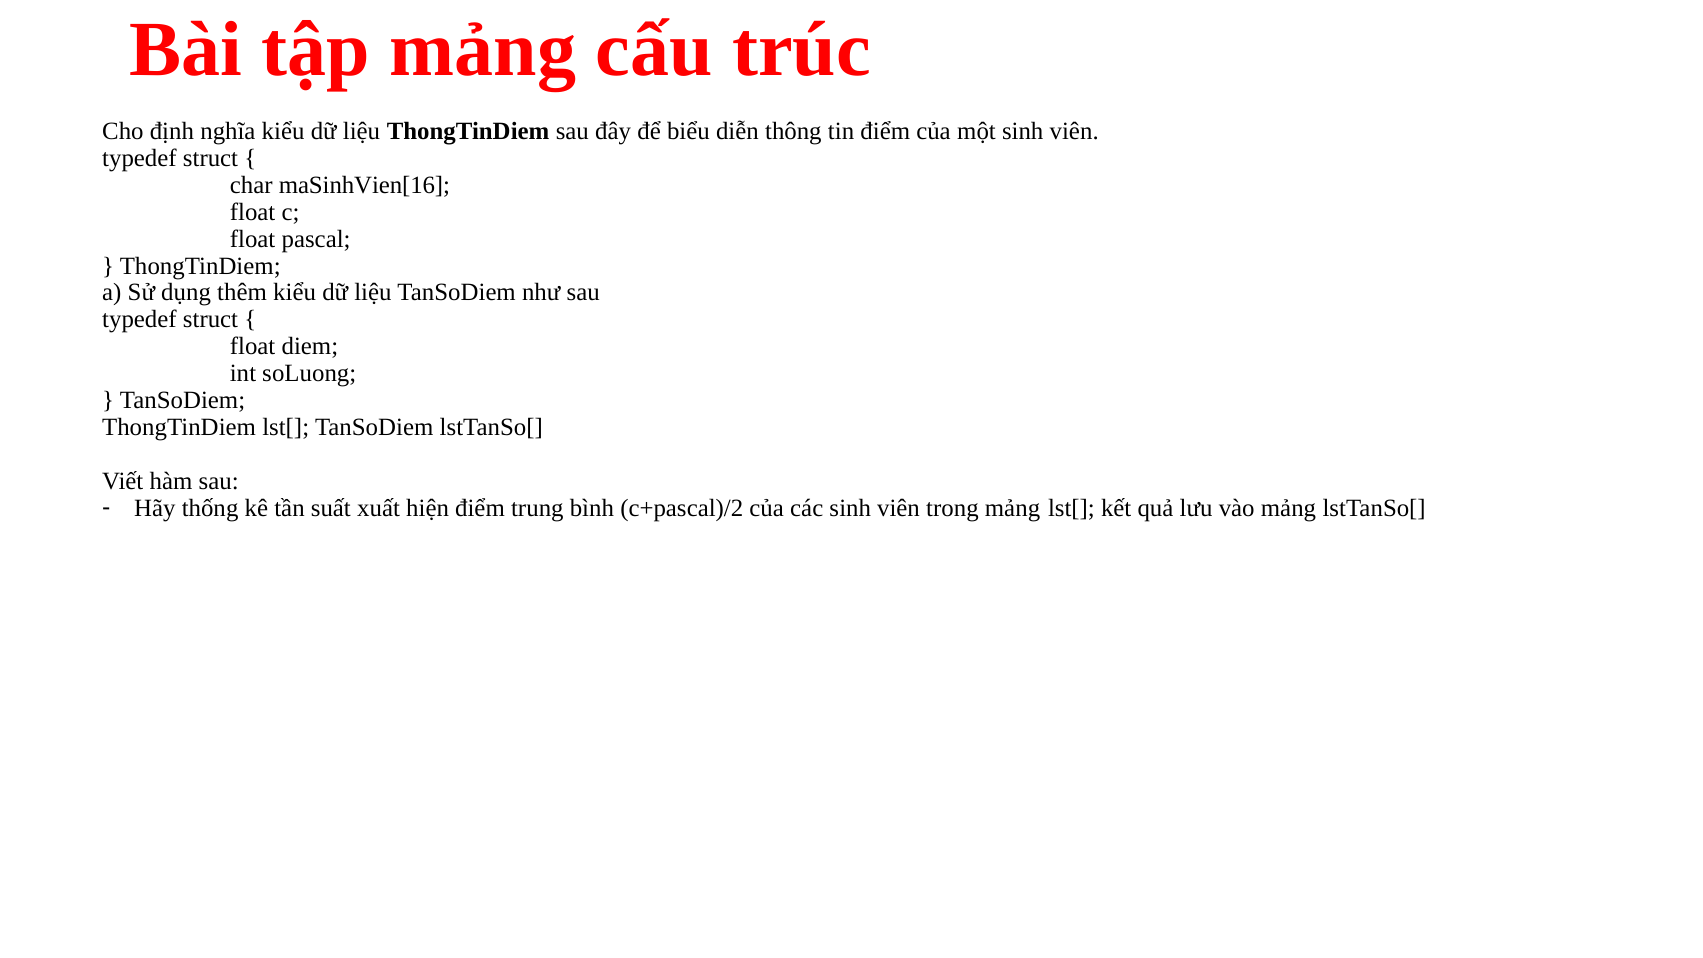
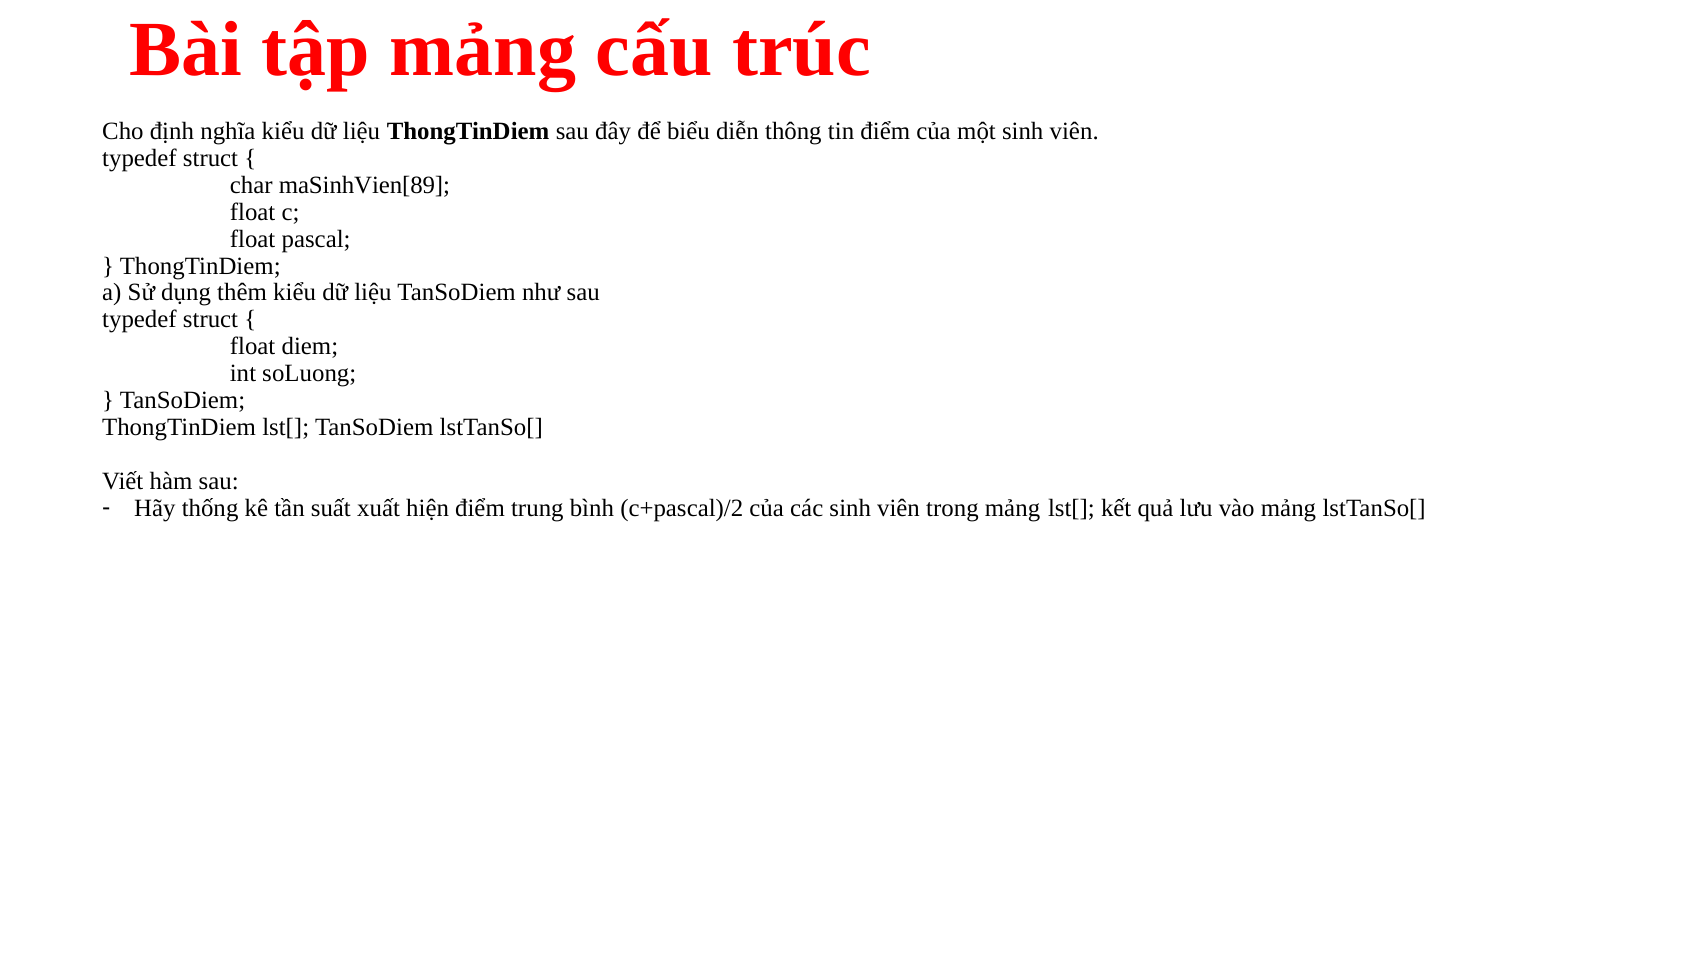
maSinhVien[16: maSinhVien[16 -> maSinhVien[89 (364, 185)
